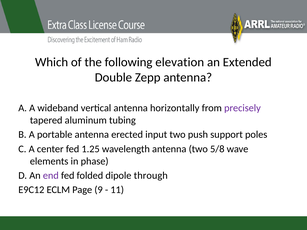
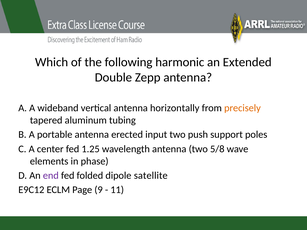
elevation: elevation -> harmonic (180, 62)
precisely colour: purple -> orange (242, 108)
through: through -> satellite (151, 176)
